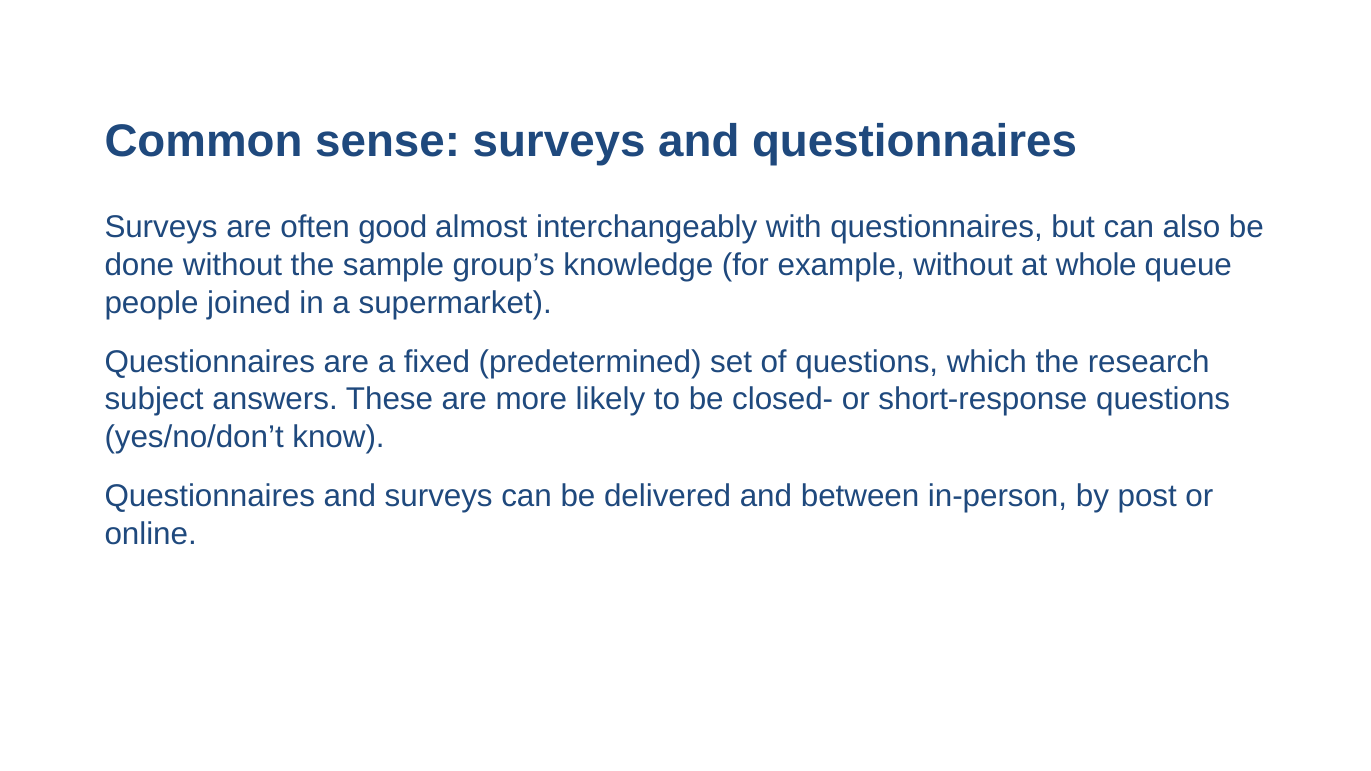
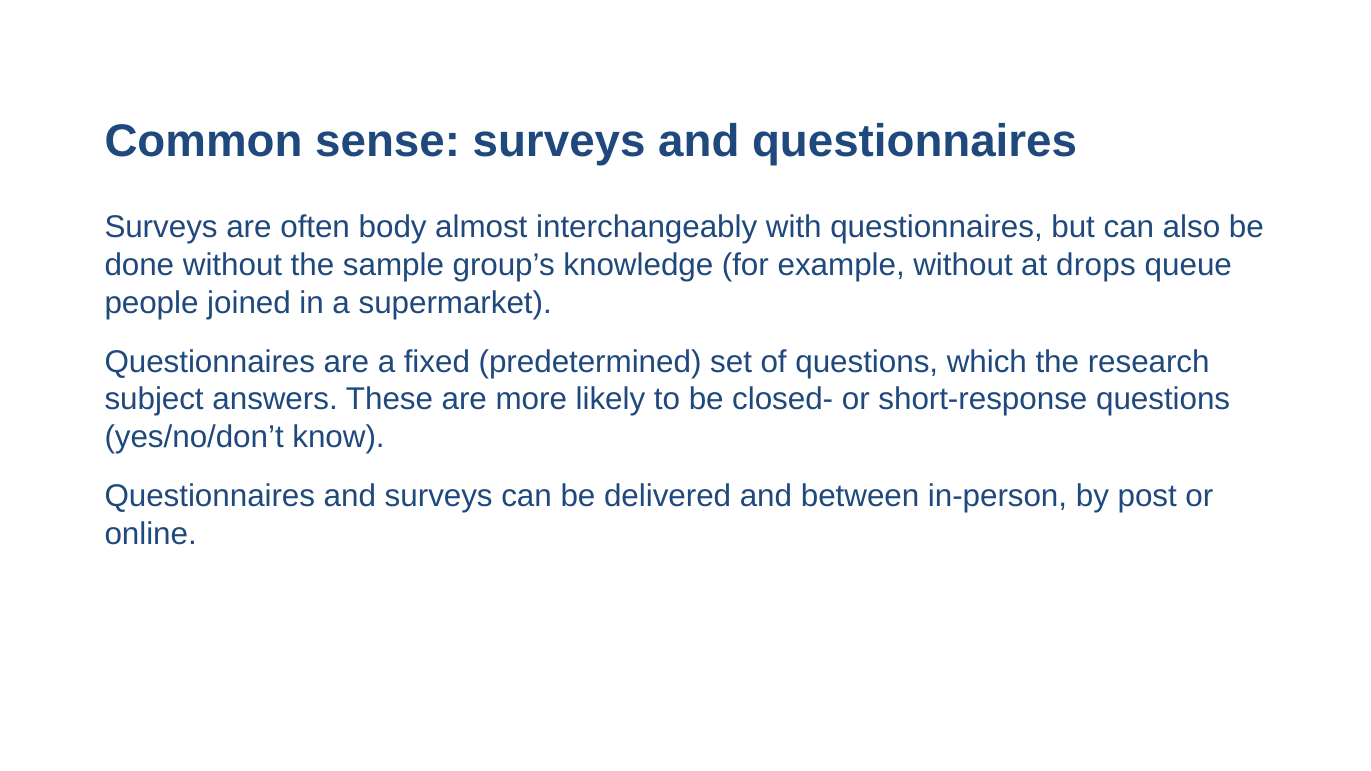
good: good -> body (393, 228)
whole: whole -> drops (1096, 265)
